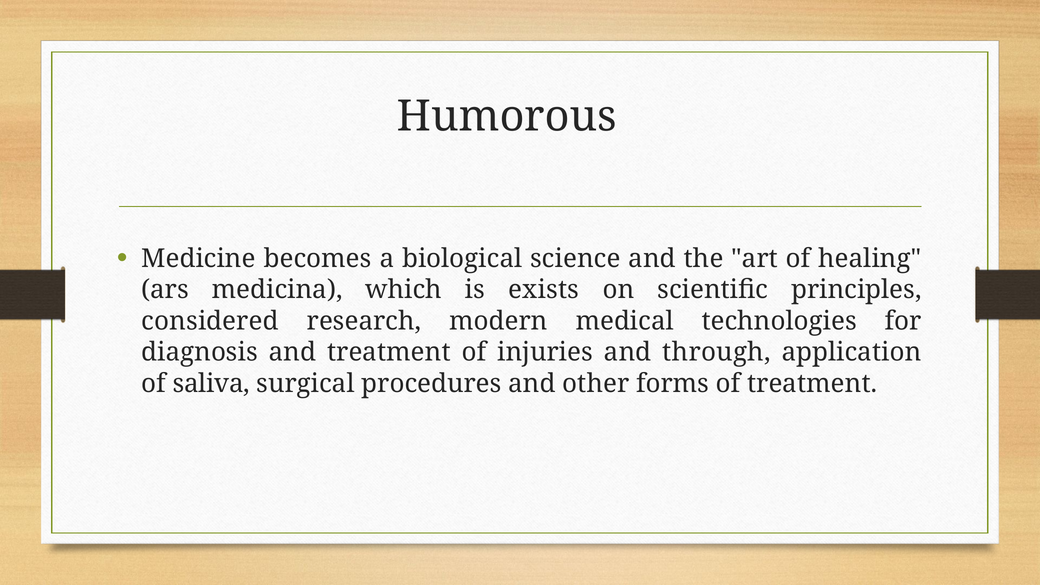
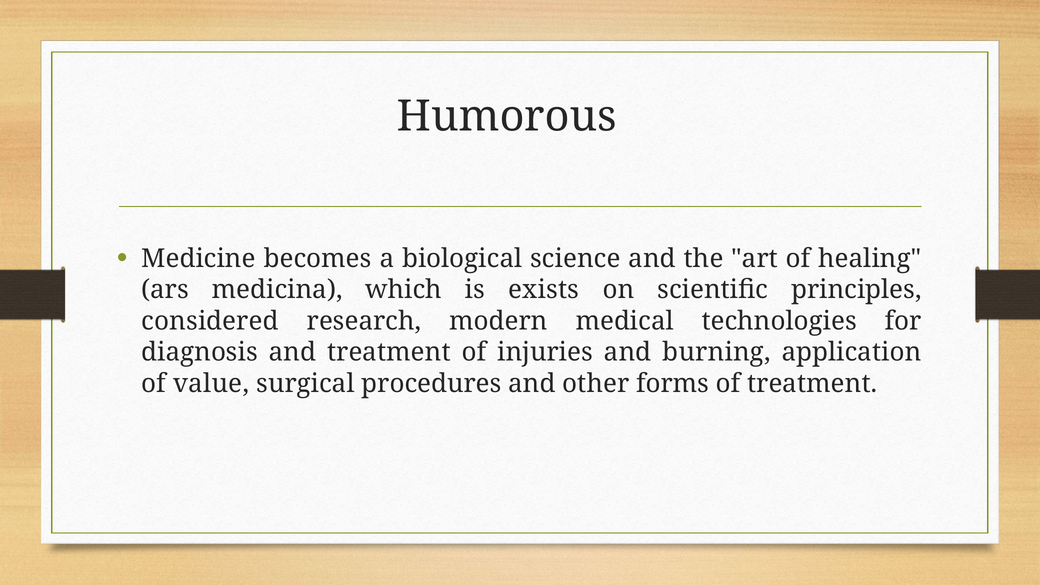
through: through -> burning (717, 352)
saliva: saliva -> value (211, 383)
